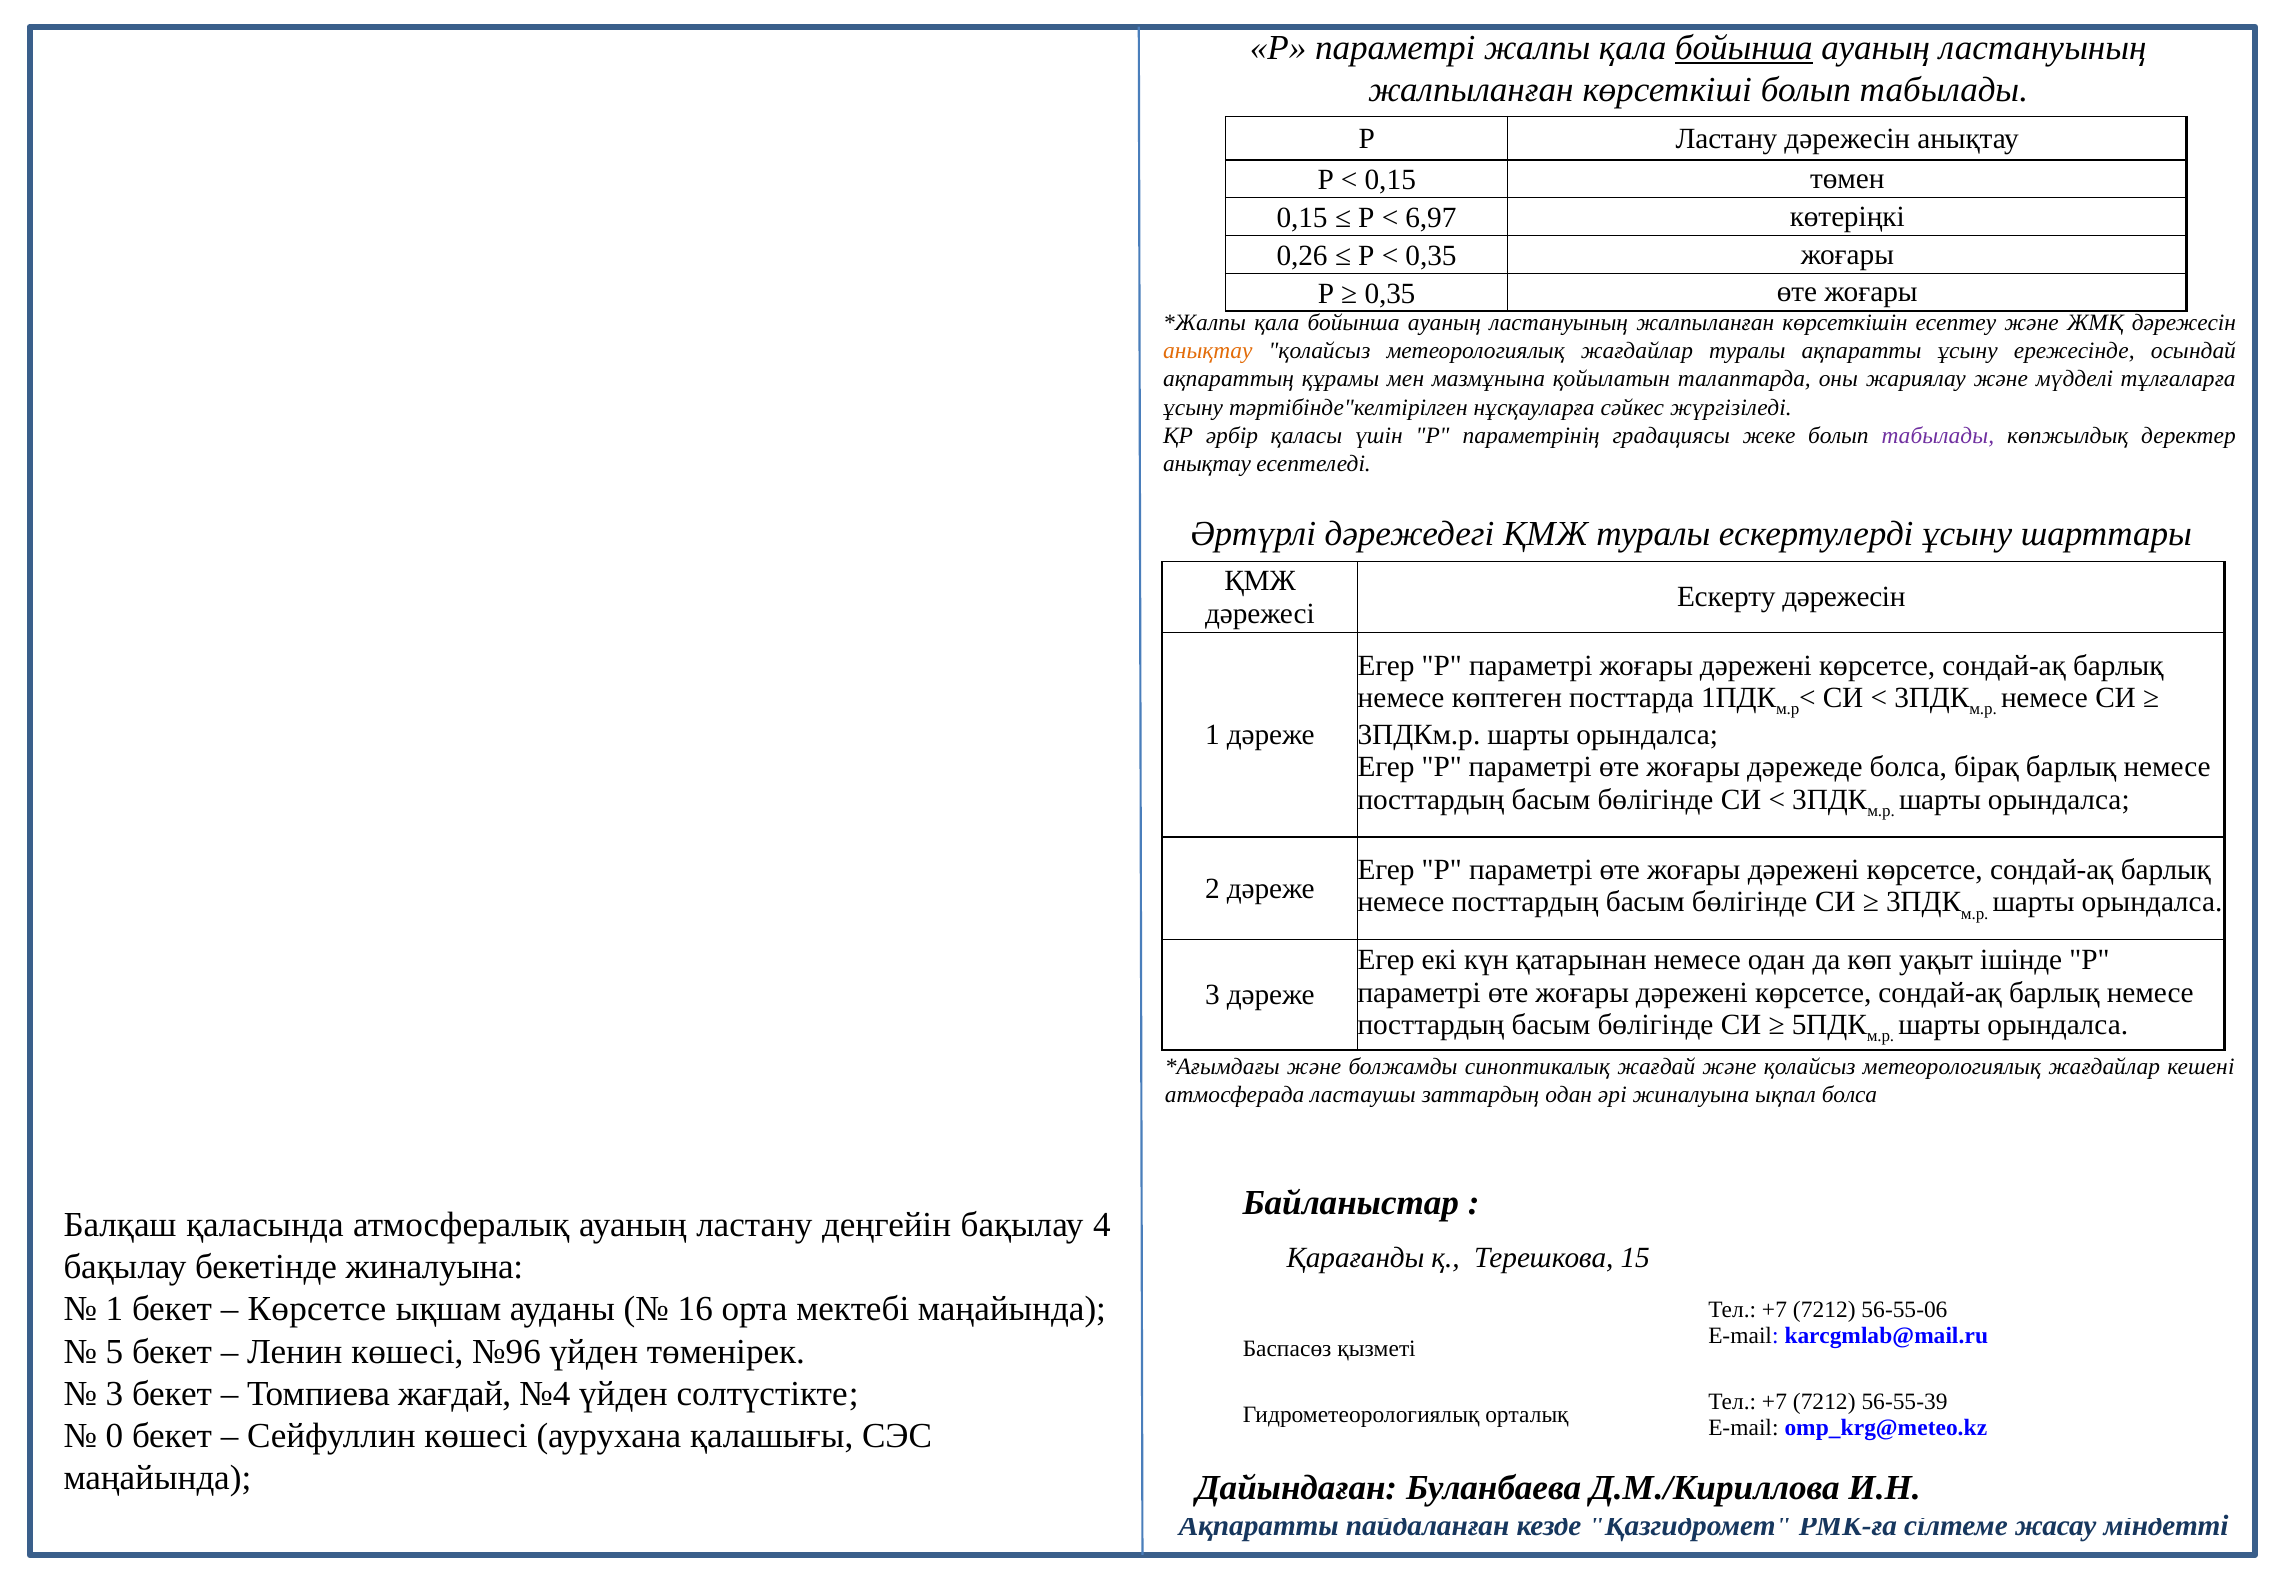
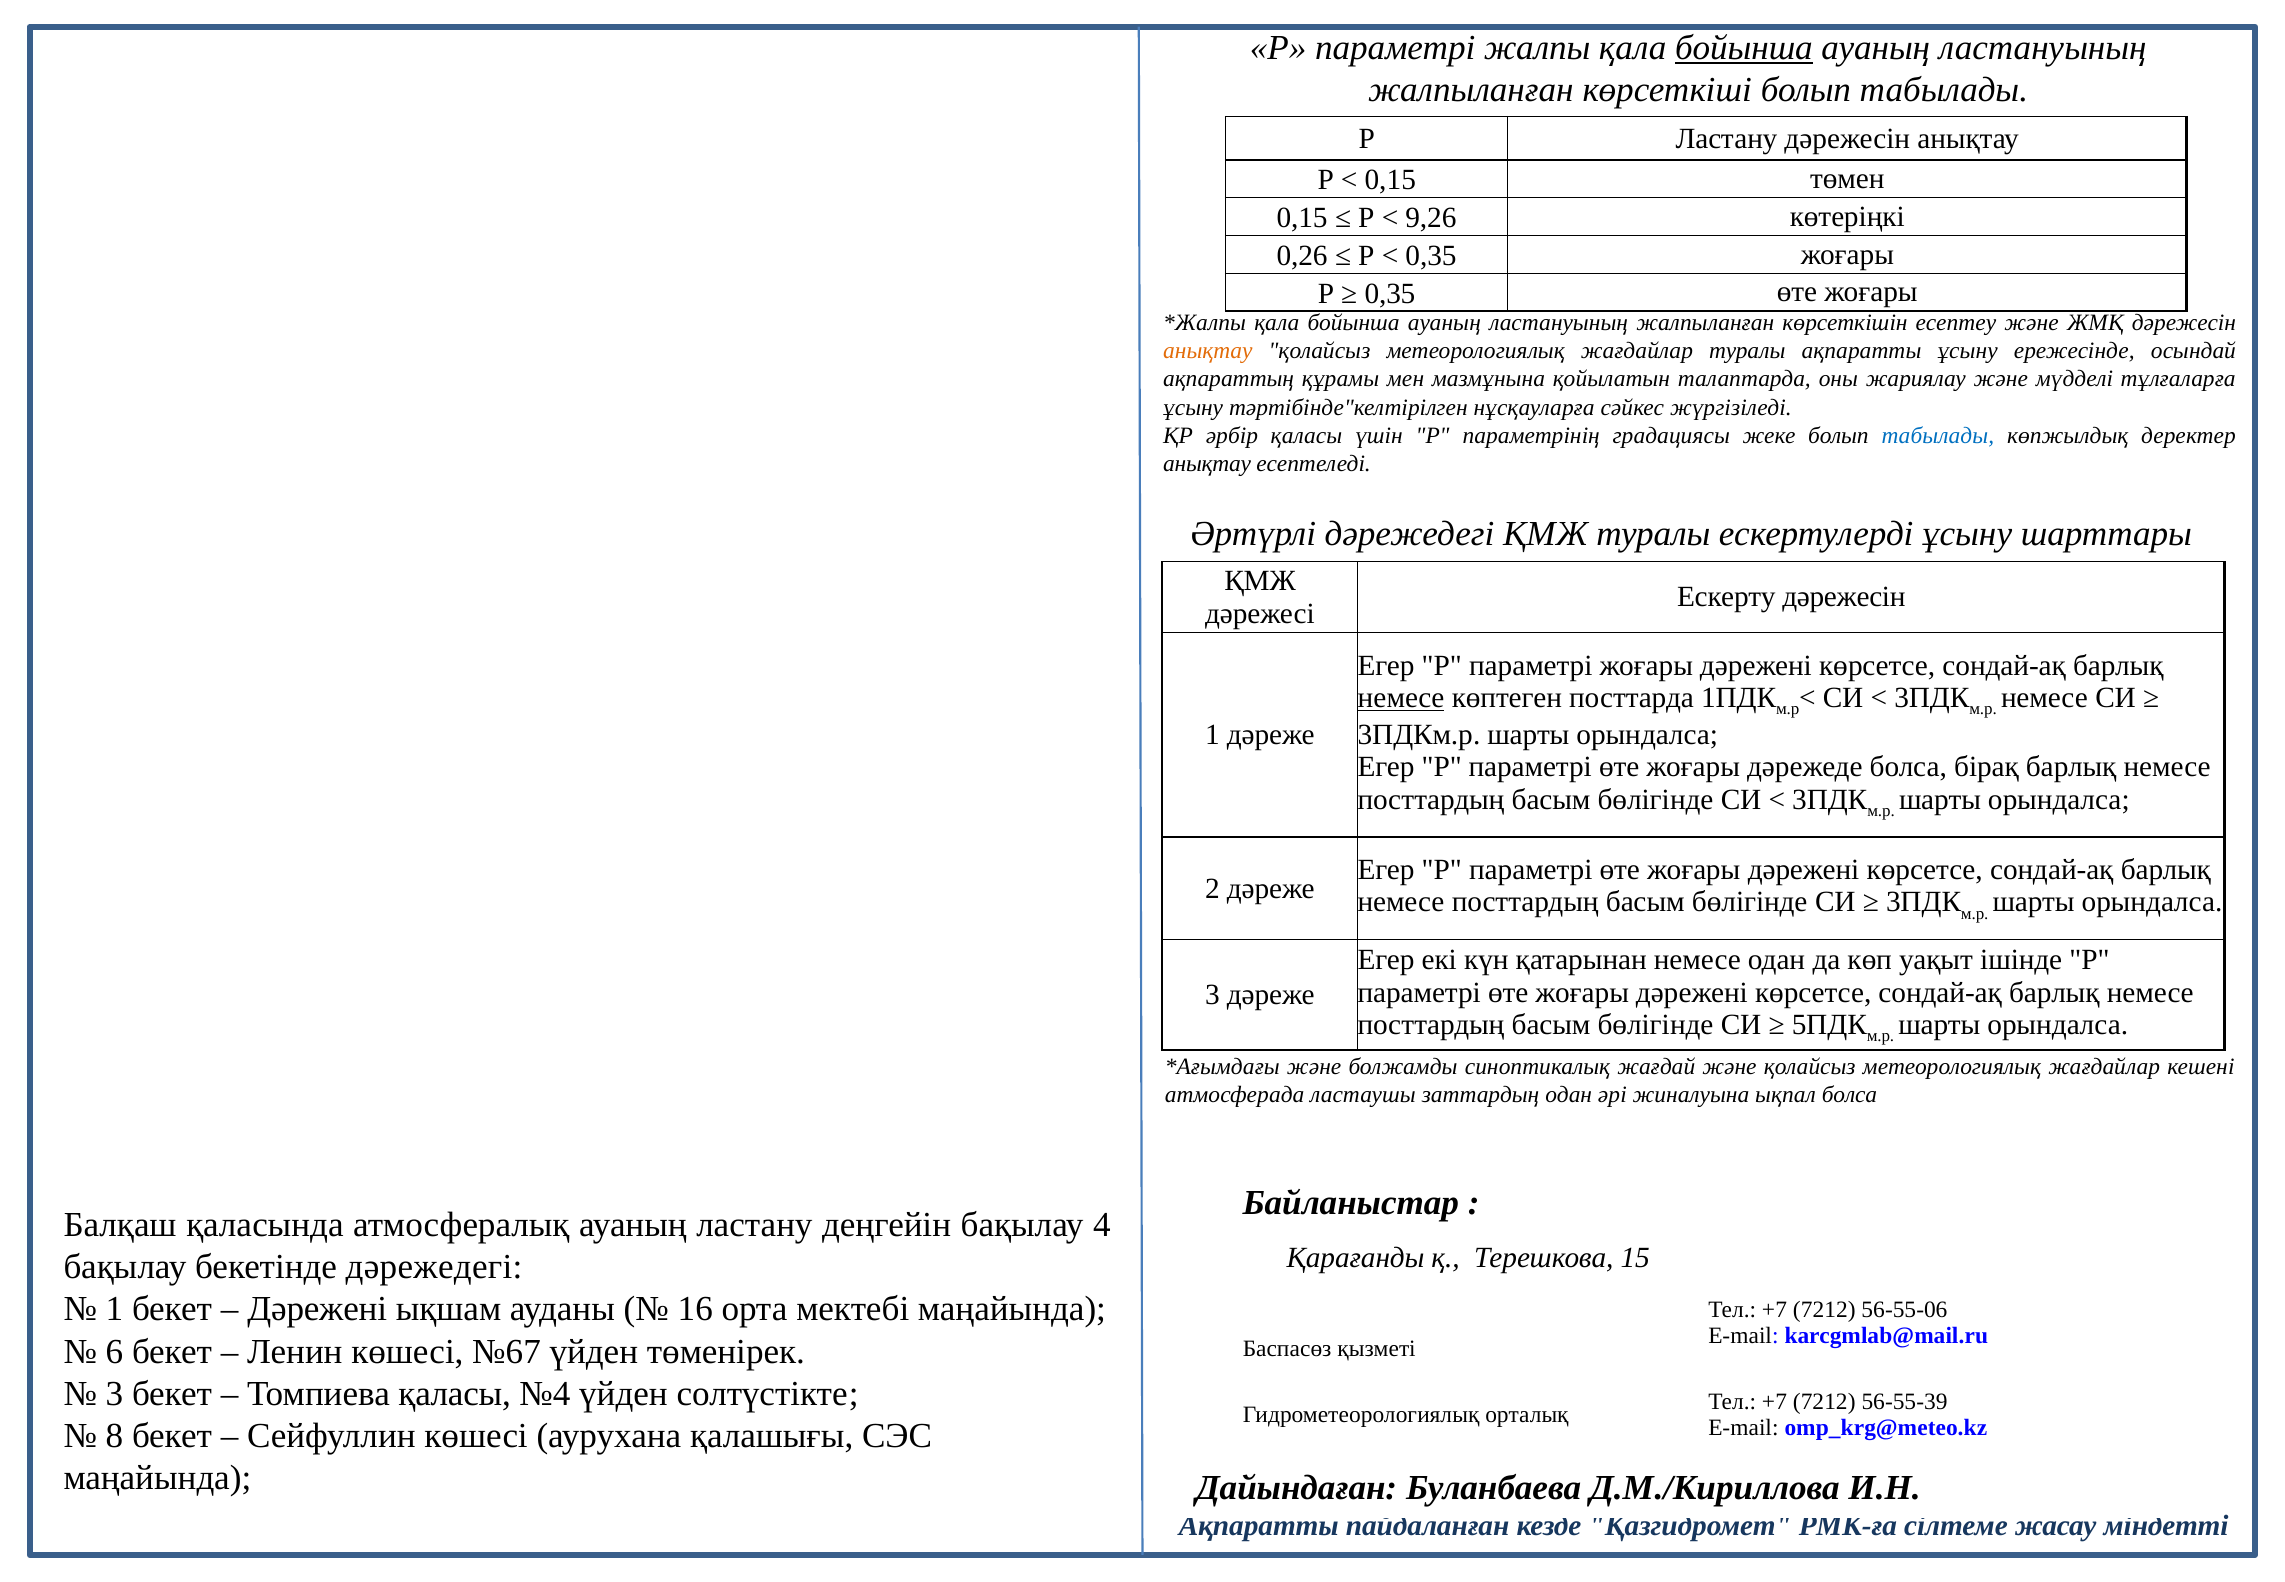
6,97: 6,97 -> 9,26 (1431, 218)
табылады colour: purple -> blue (1938, 435)
немесе underline: none -> present (1401, 698)
бекетінде жиналуына: жиналуына -> дәрежедегі (434, 1267)
Көрсетсе: Көрсетсе -> Дәрежені (317, 1309)
5: 5 -> 6 (114, 1351)
№96: №96 -> №67 (506, 1351)
Томпиева жағдай: жағдай -> қаласы (455, 1394)
0: 0 -> 8 (114, 1436)
